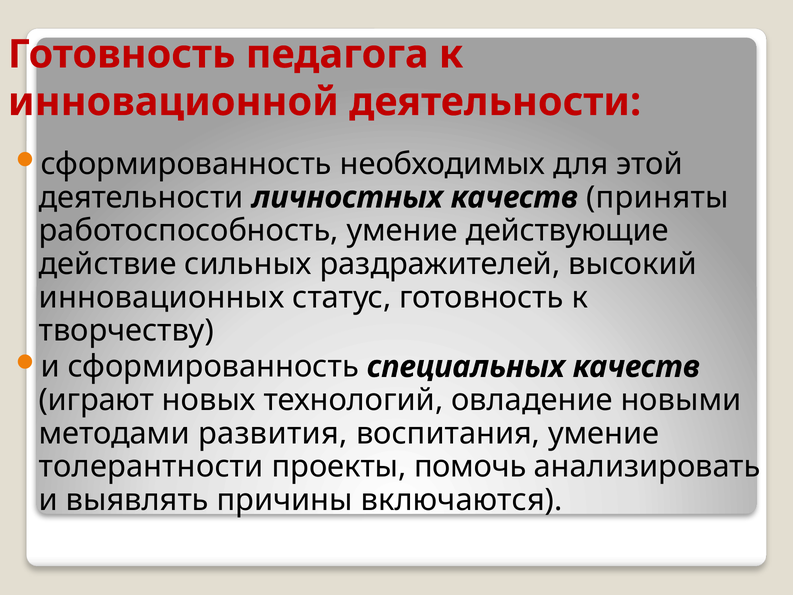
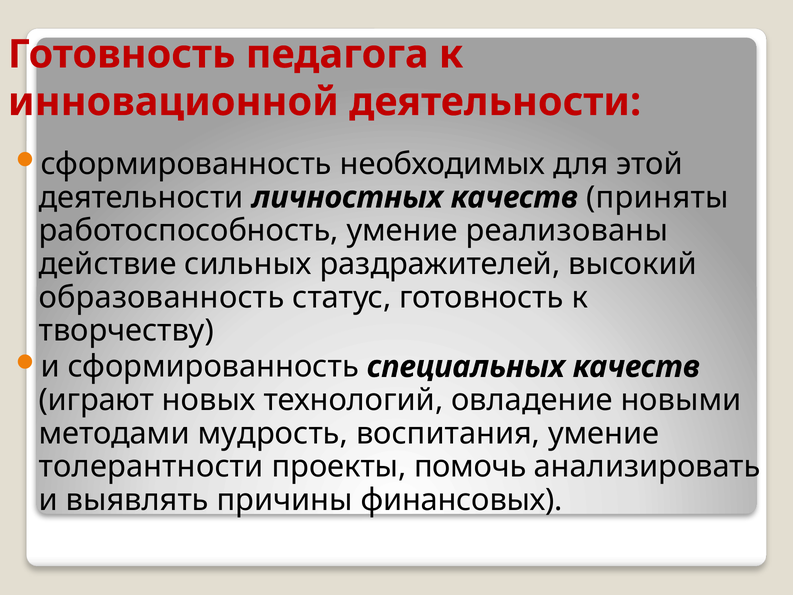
действующие: действующие -> реализованы (567, 231)
инновационных: инновационных -> образованность (162, 297)
развития: развития -> мудрость (273, 433)
включаются: включаются -> финансовых (462, 500)
